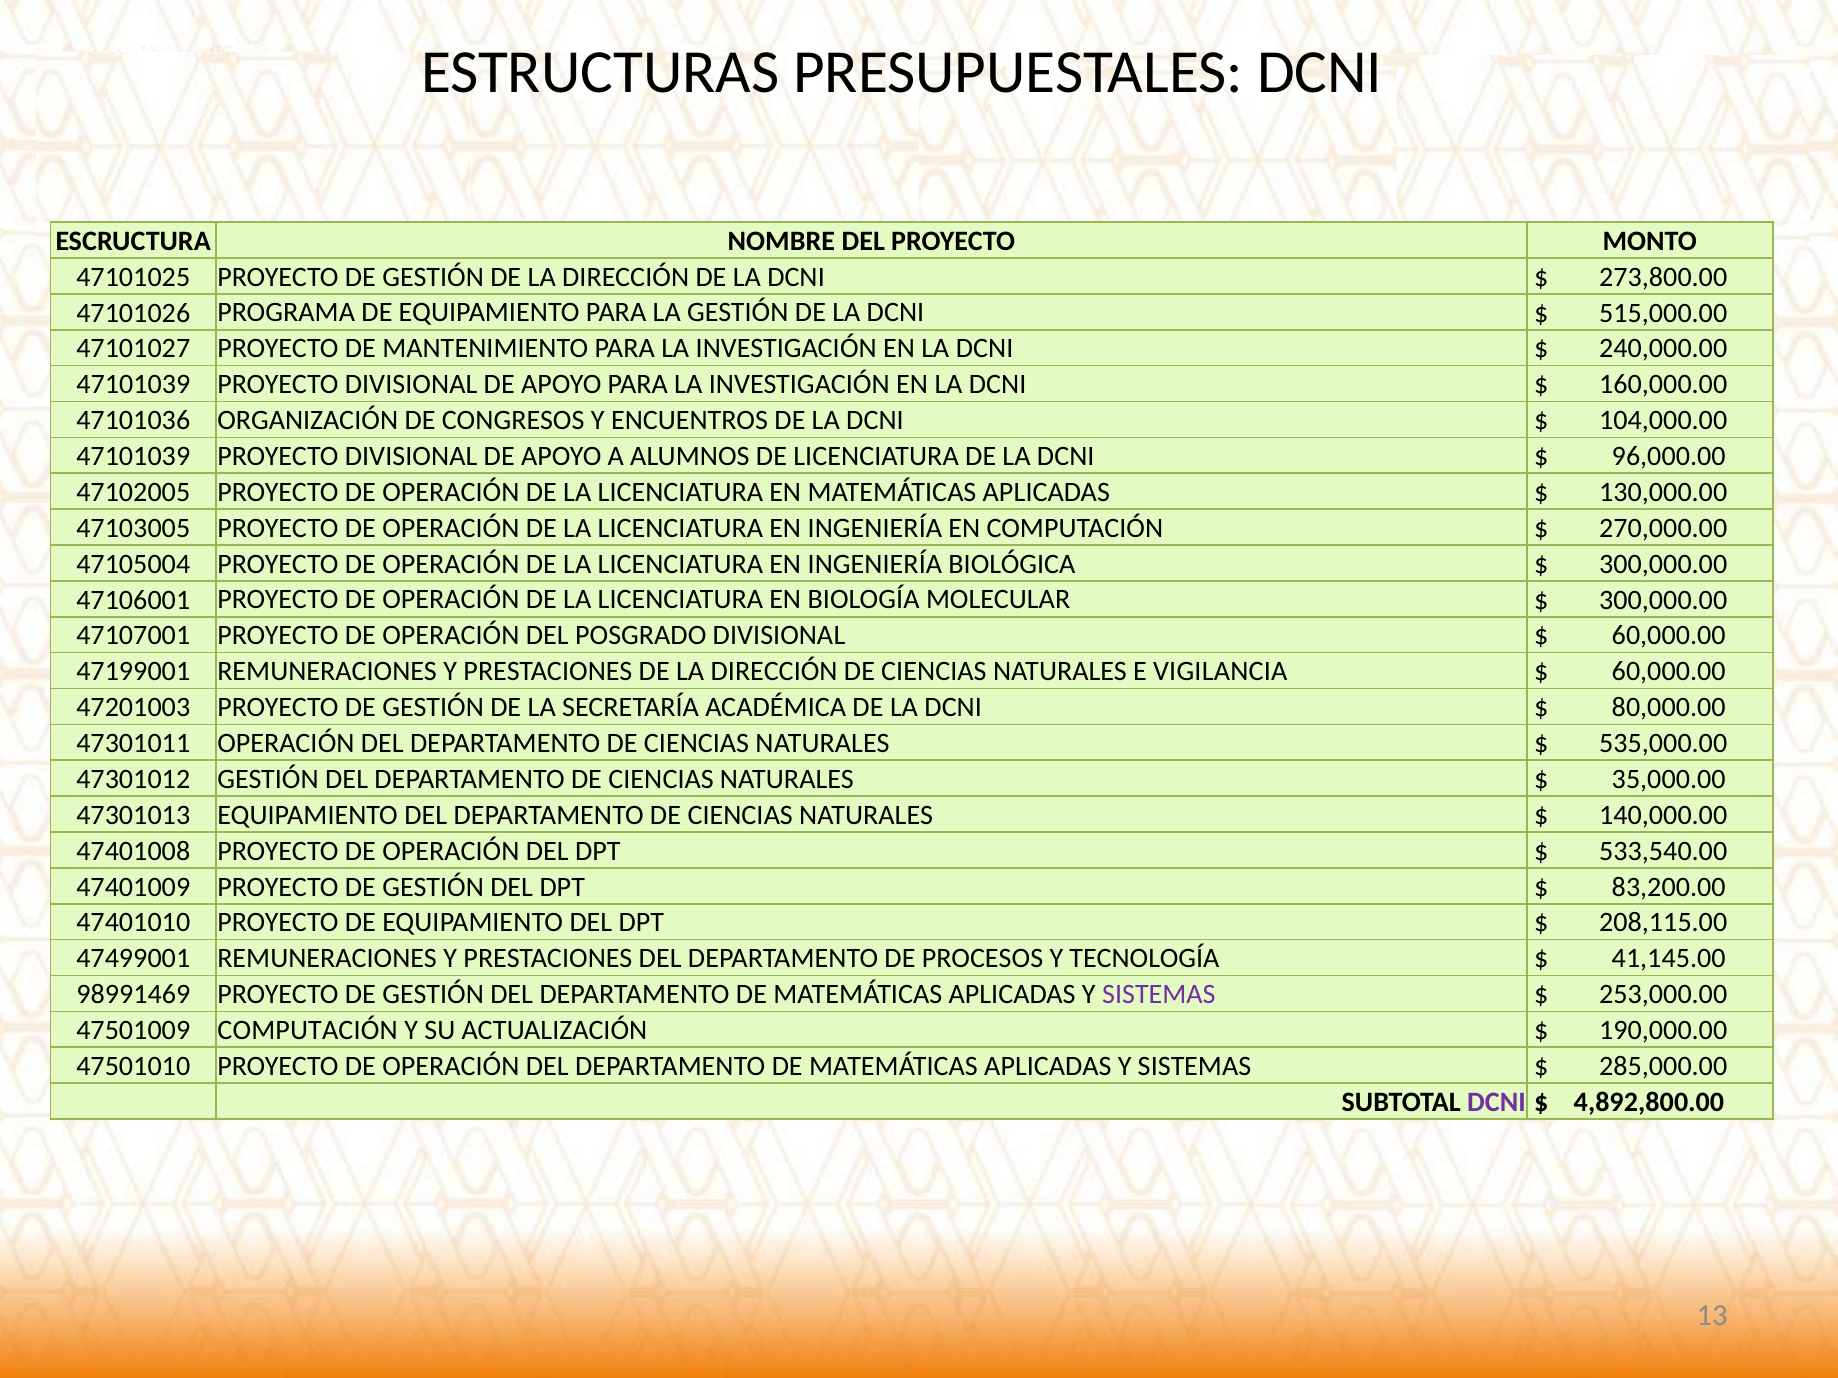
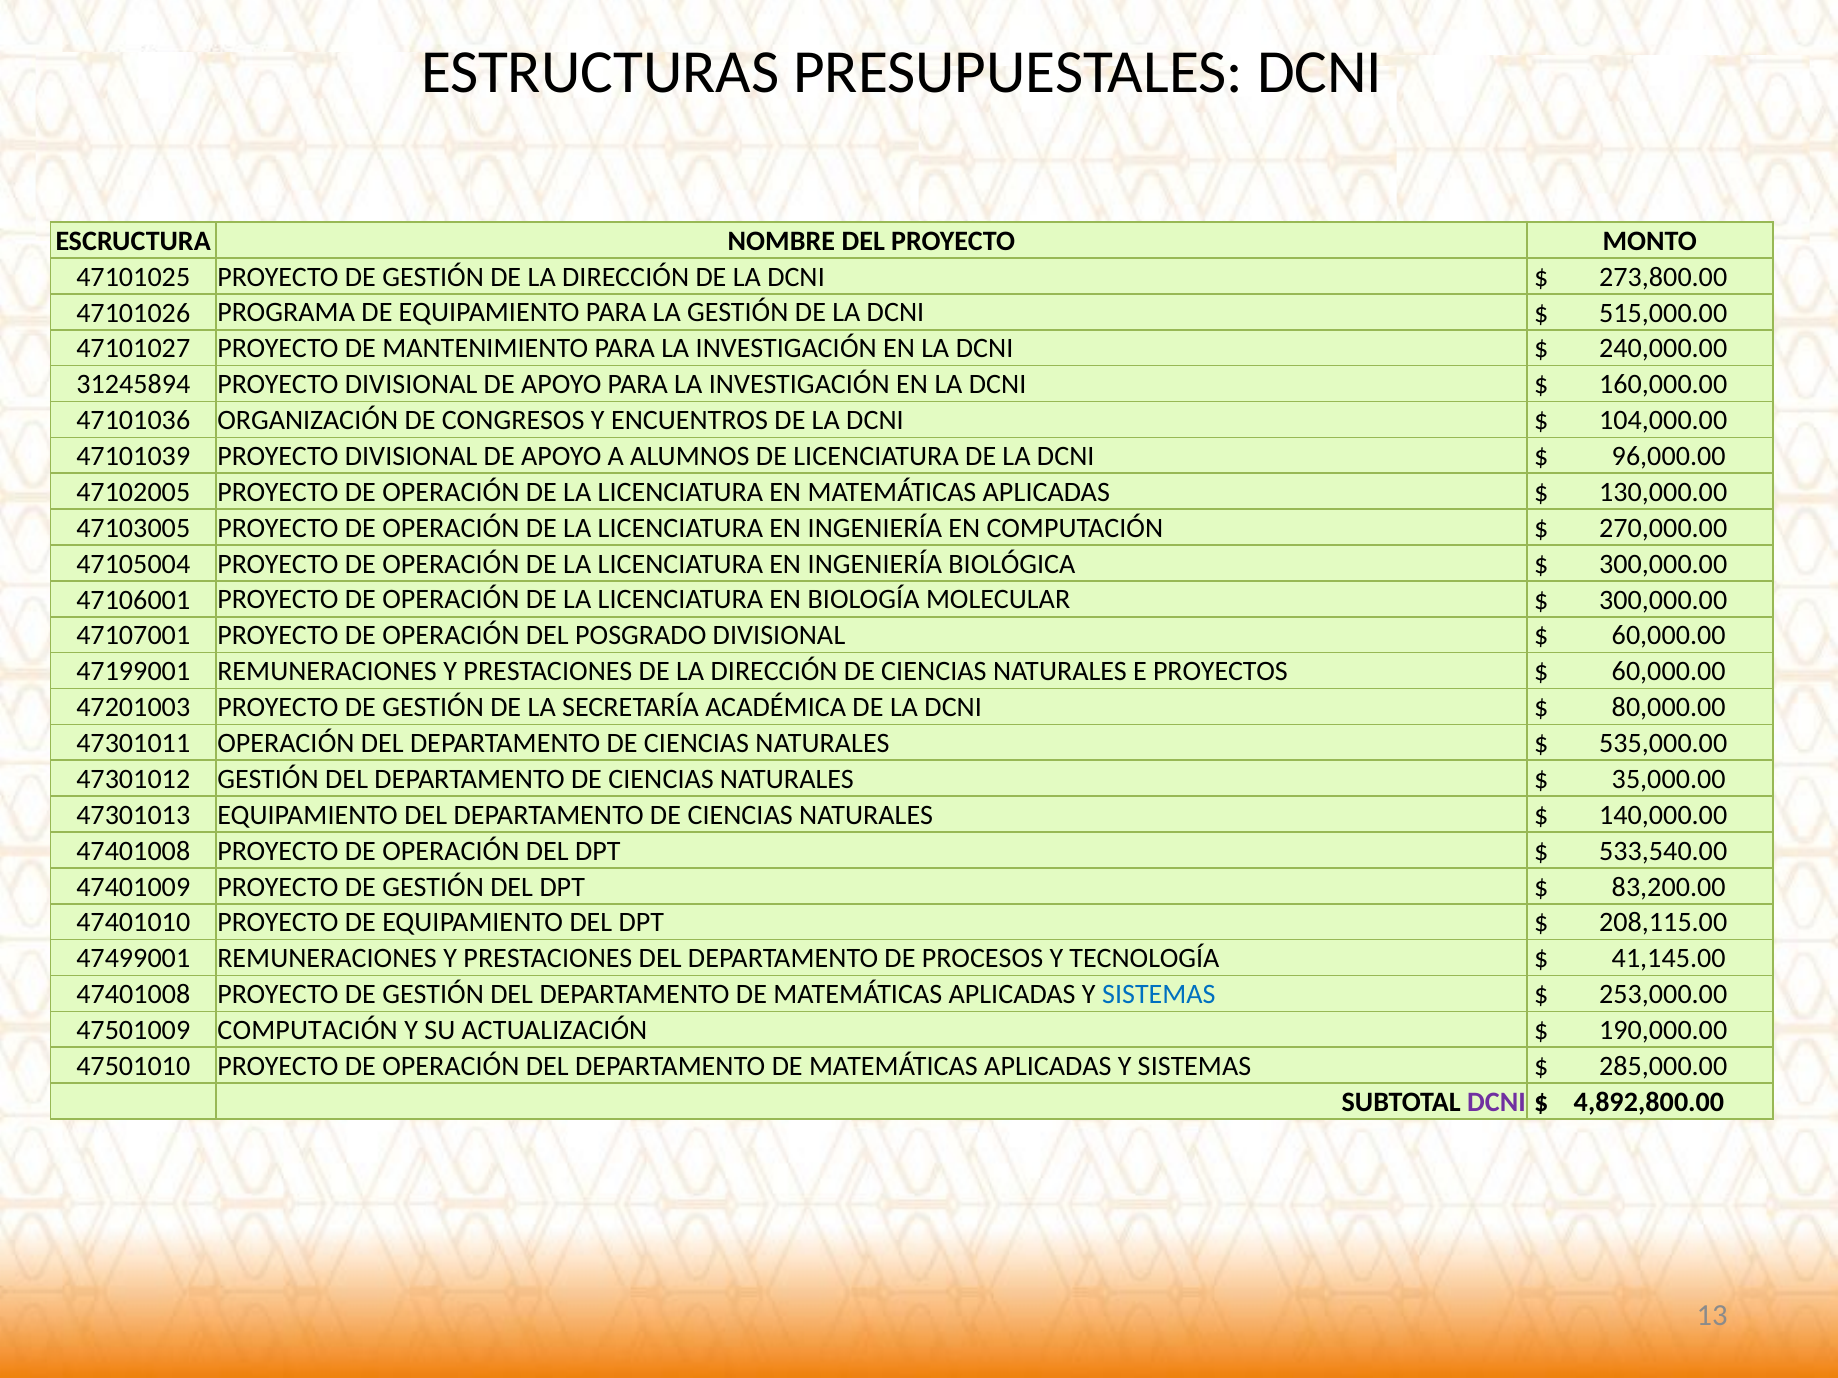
47101039: 47101039 -> 31245894 (133, 385)
VIGILANCIA: VIGILANCIA -> PROYECTOS (1220, 672)
98991469: 98991469 -> 47401008 (133, 995)
SISTEMAS colour: purple -> blue (1159, 995)
